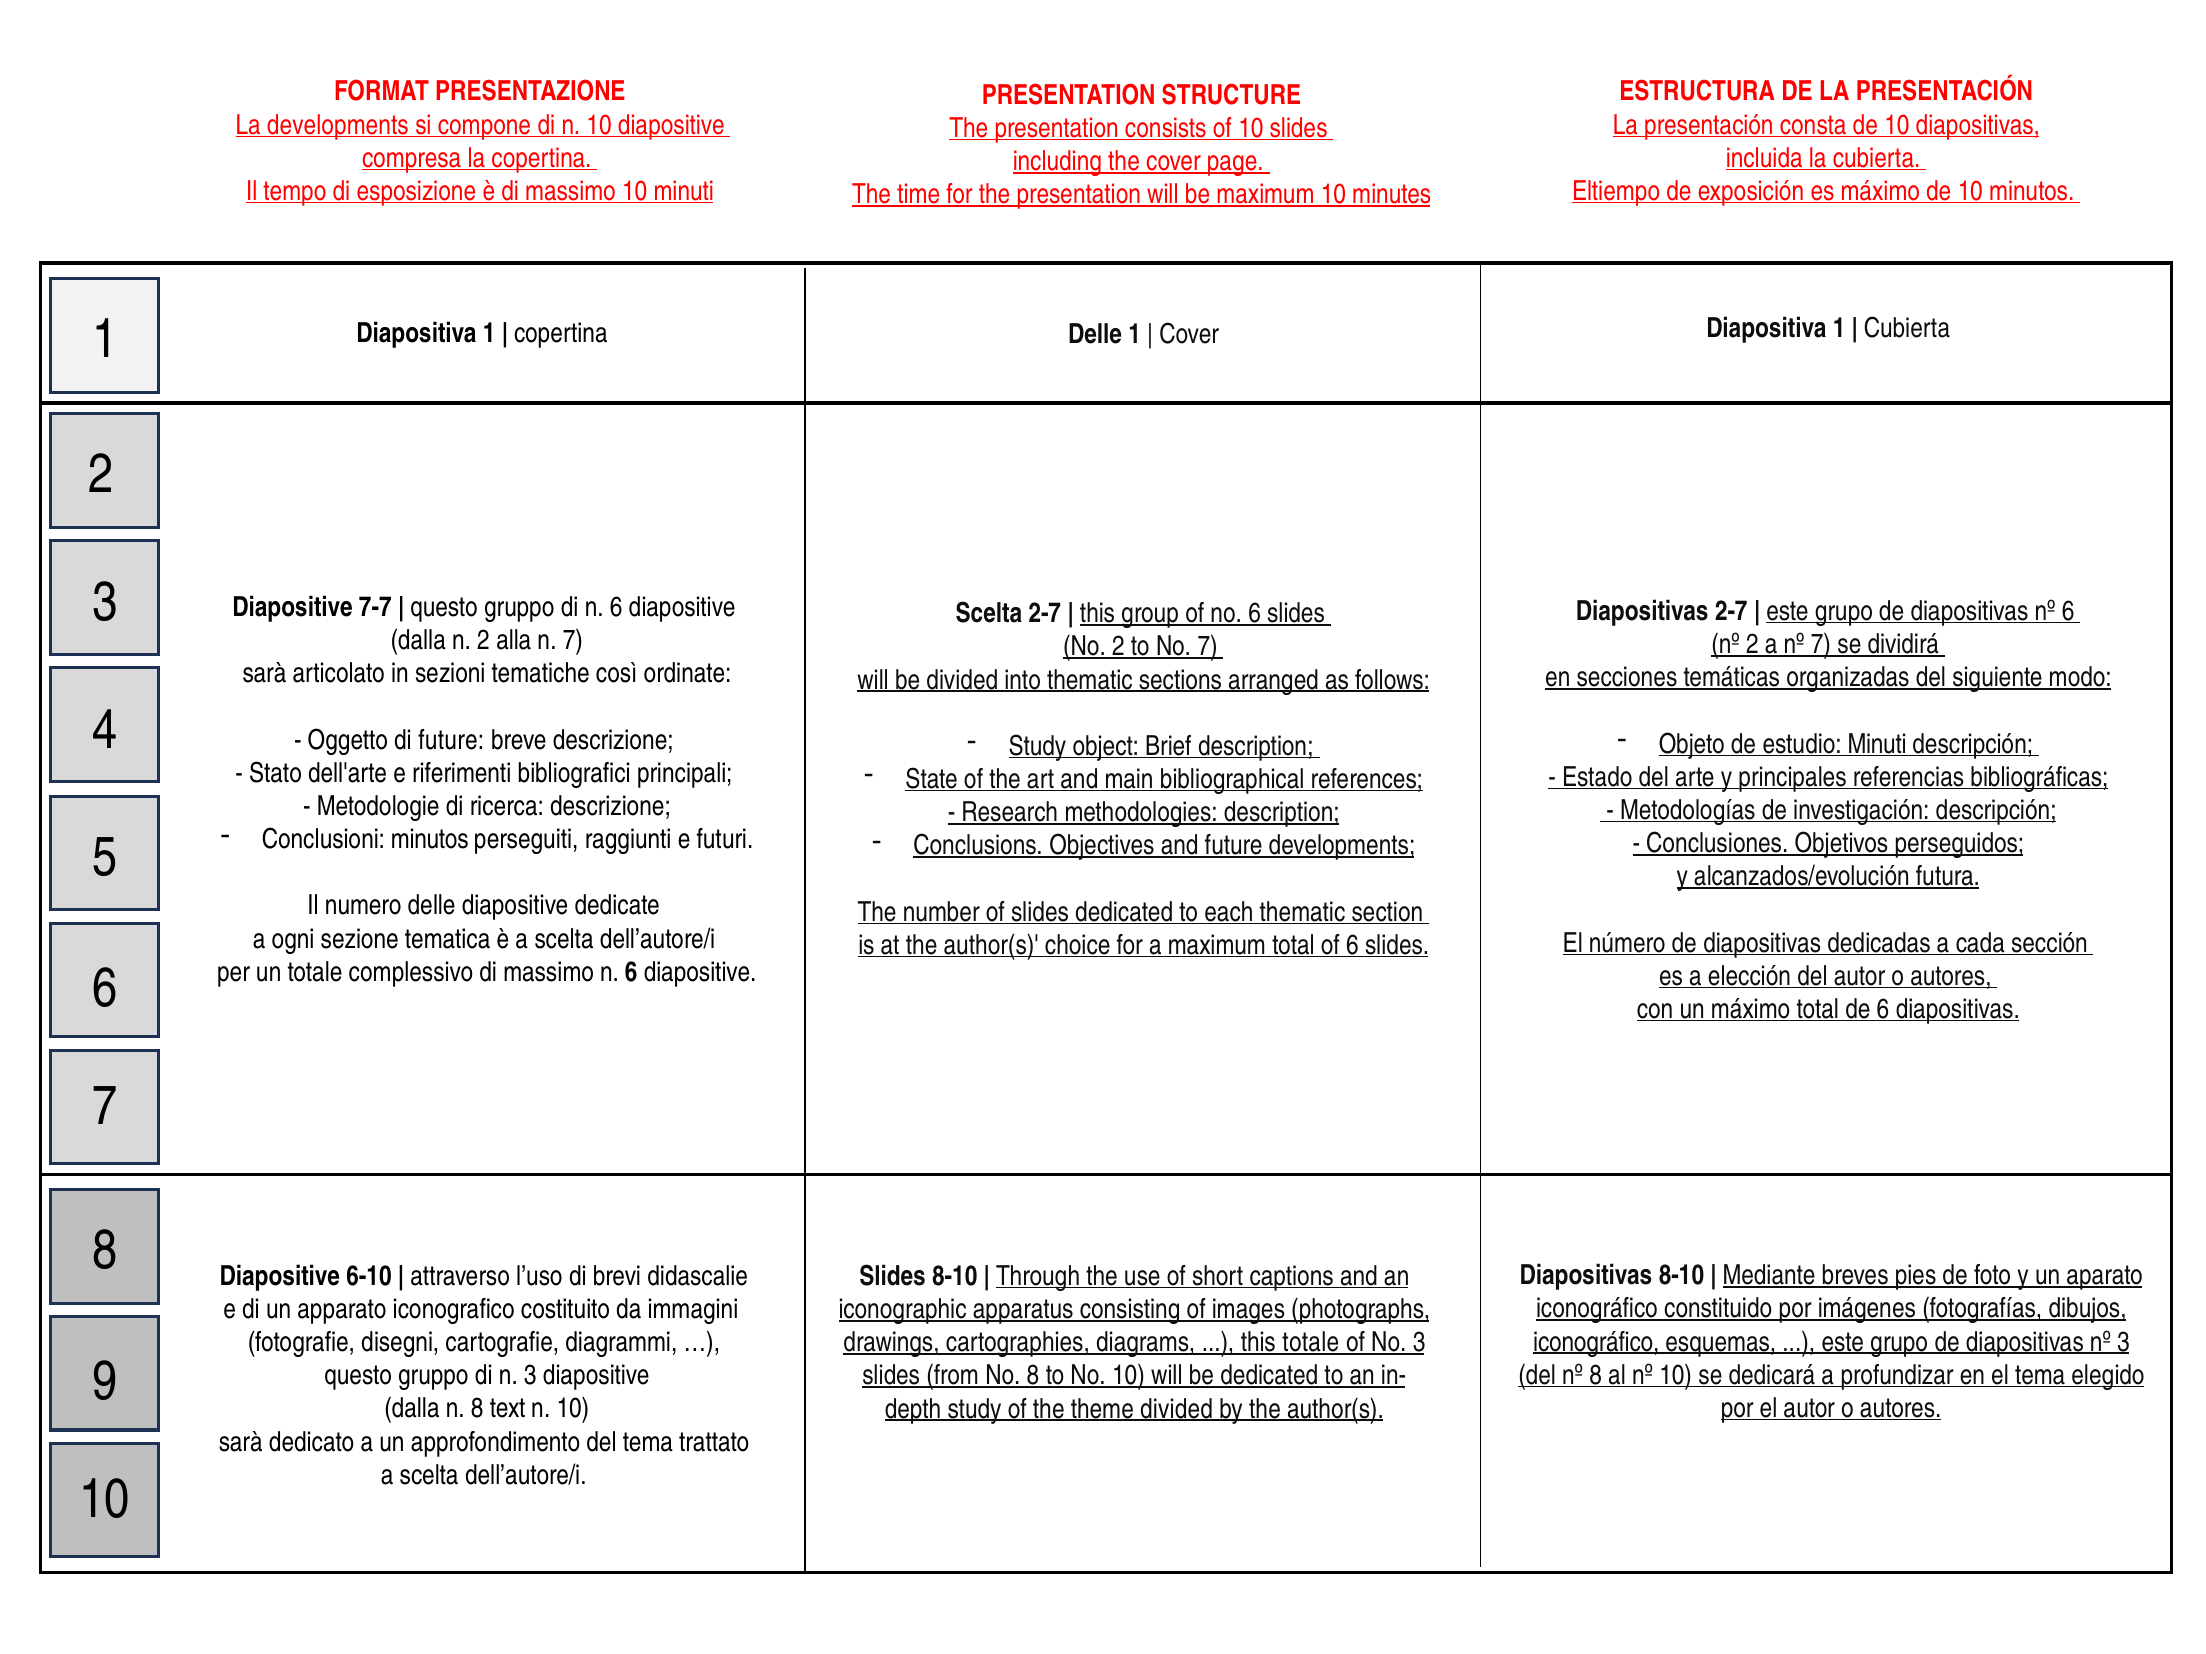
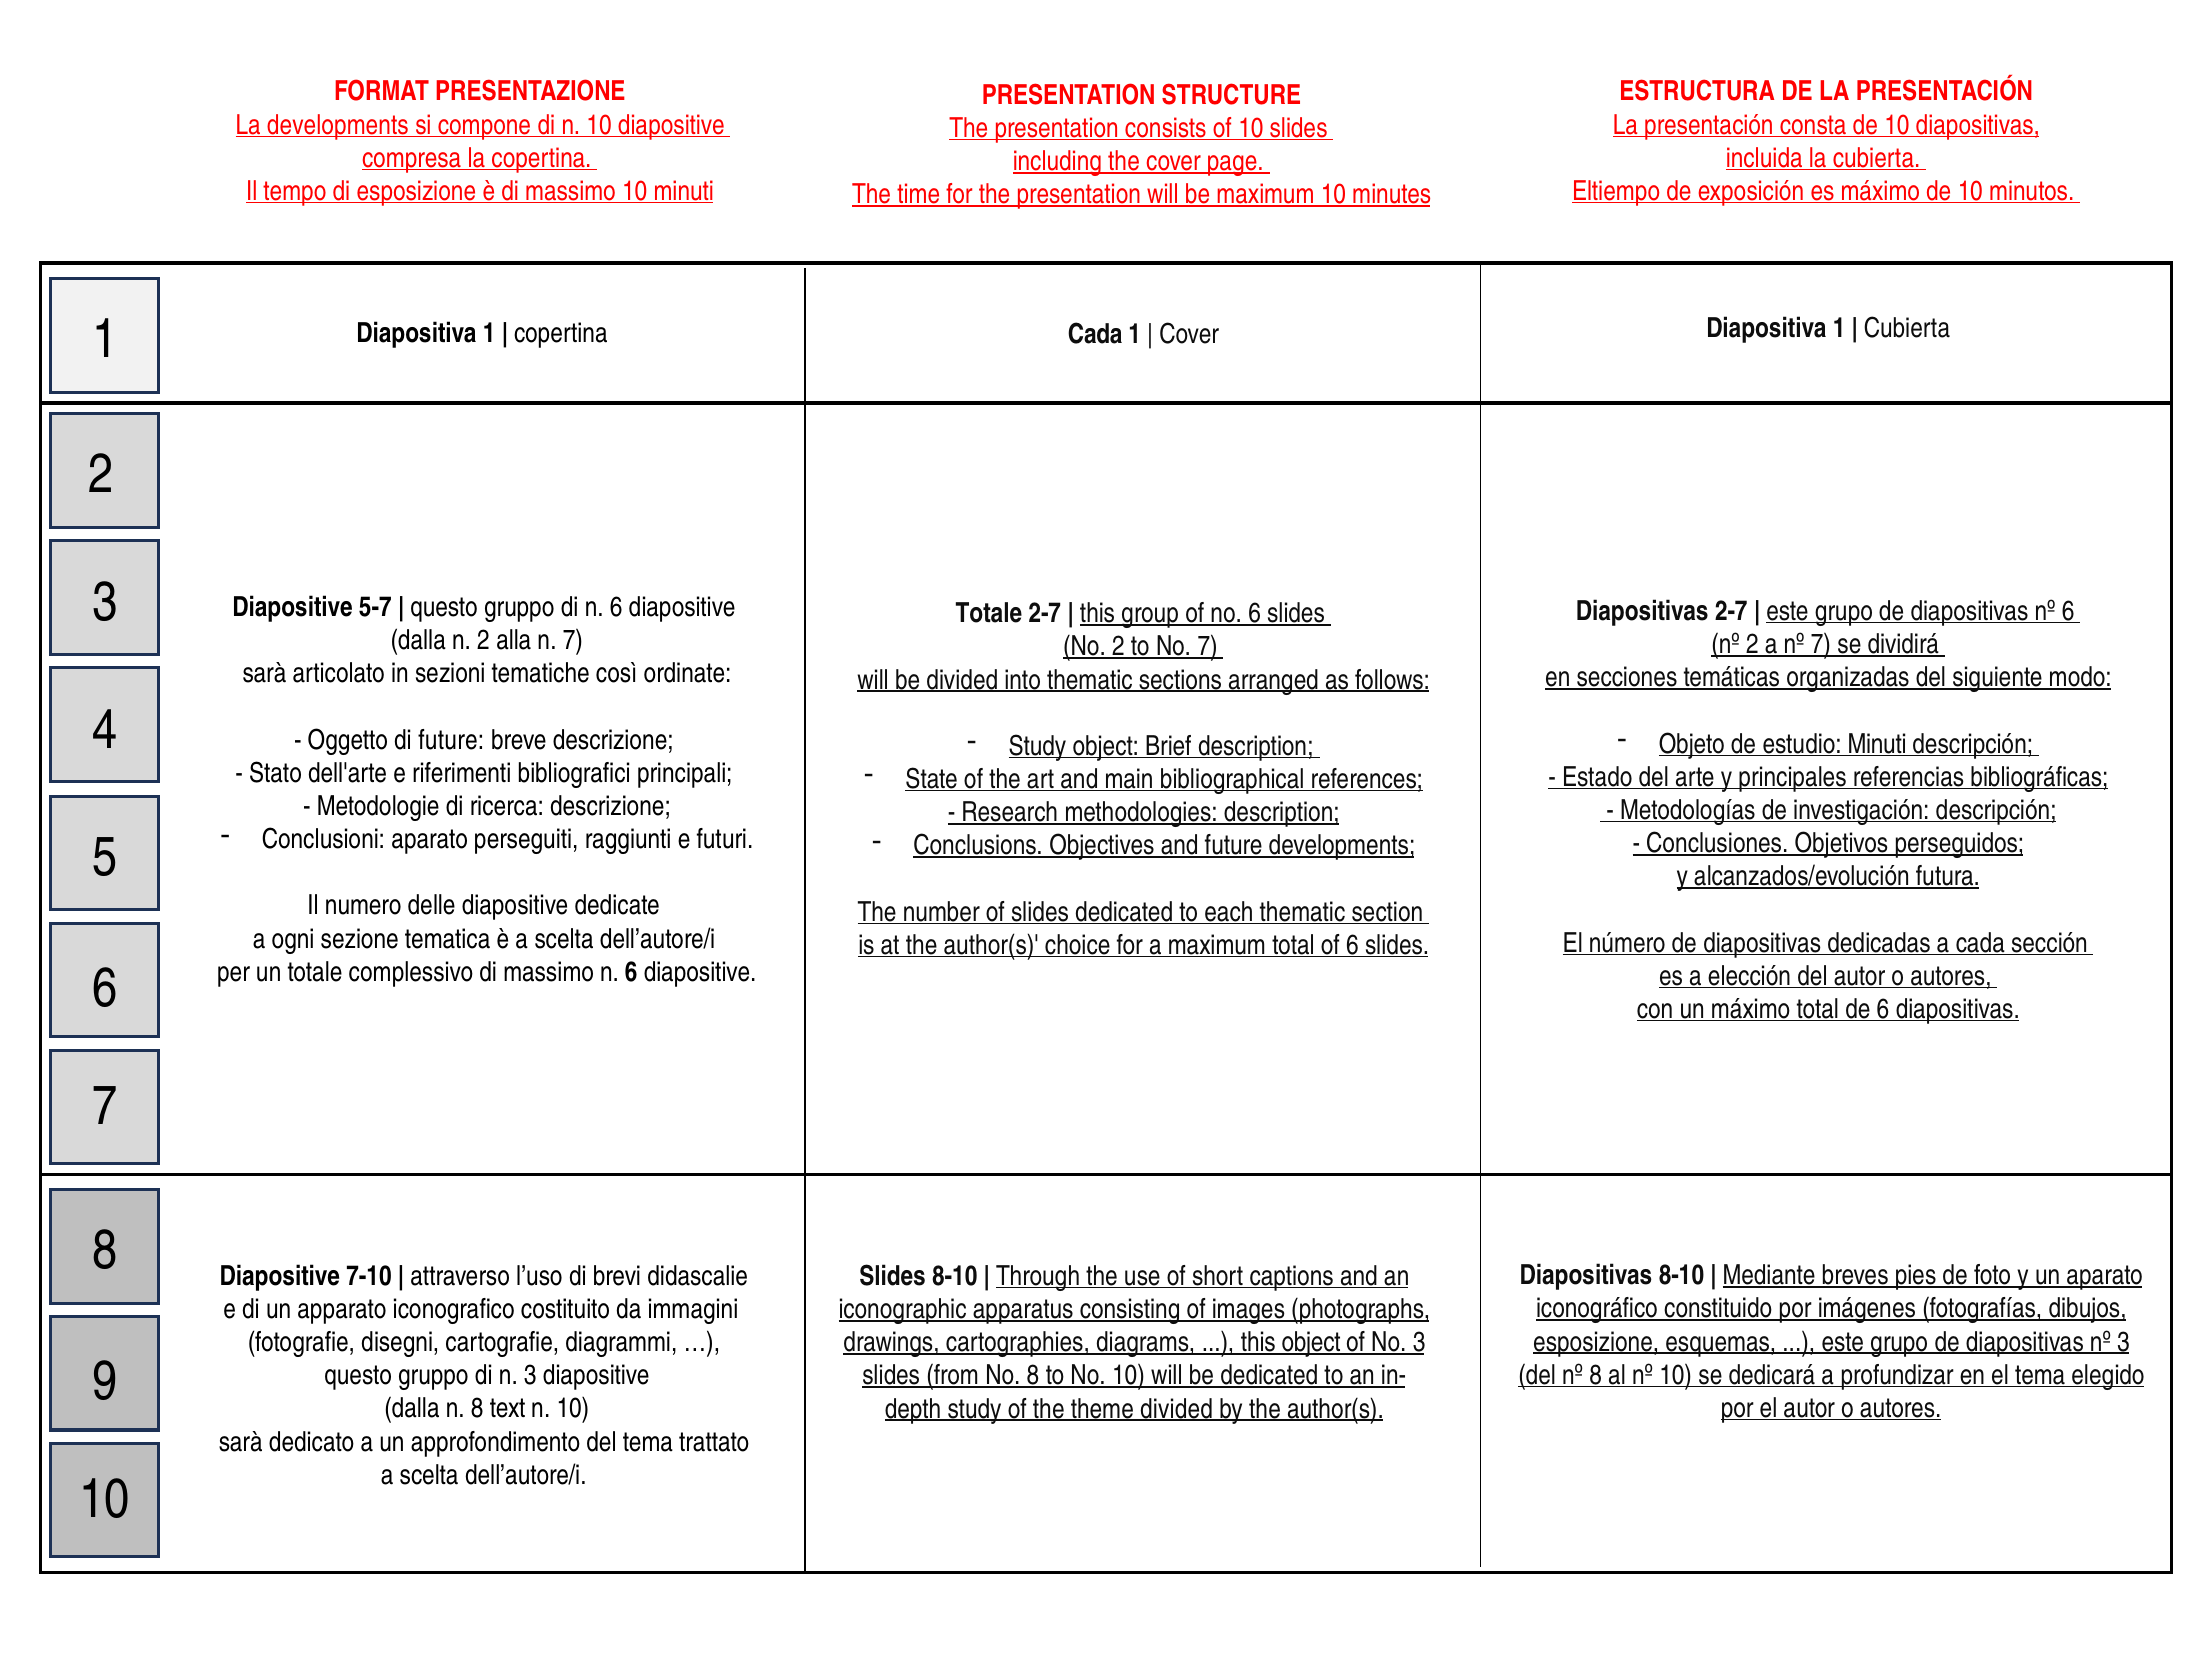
Delle: Delle -> Cada (1095, 334)
7-7: 7-7 -> 5-7 (375, 608)
Scelta: Scelta -> Totale (989, 614)
Conclusioni minutos: minutos -> aparato (430, 840)
6-10: 6-10 -> 7-10 (369, 1277)
iconográfico: iconográfico -> esposizione (1596, 1342)
this totale: totale -> object (1311, 1343)
